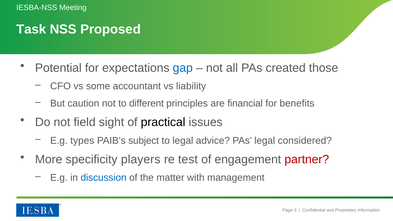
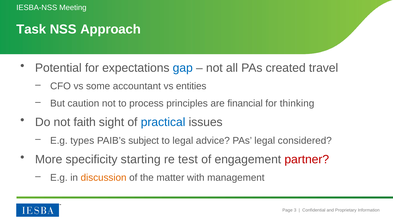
Proposed: Proposed -> Approach (111, 29)
those: those -> travel (324, 68)
liability: liability -> entities (191, 86)
different: different -> process (146, 104)
benefits: benefits -> thinking (297, 104)
field: field -> faith (85, 122)
practical colour: black -> blue (163, 122)
players: players -> starting (141, 159)
discussion colour: blue -> orange (104, 178)
